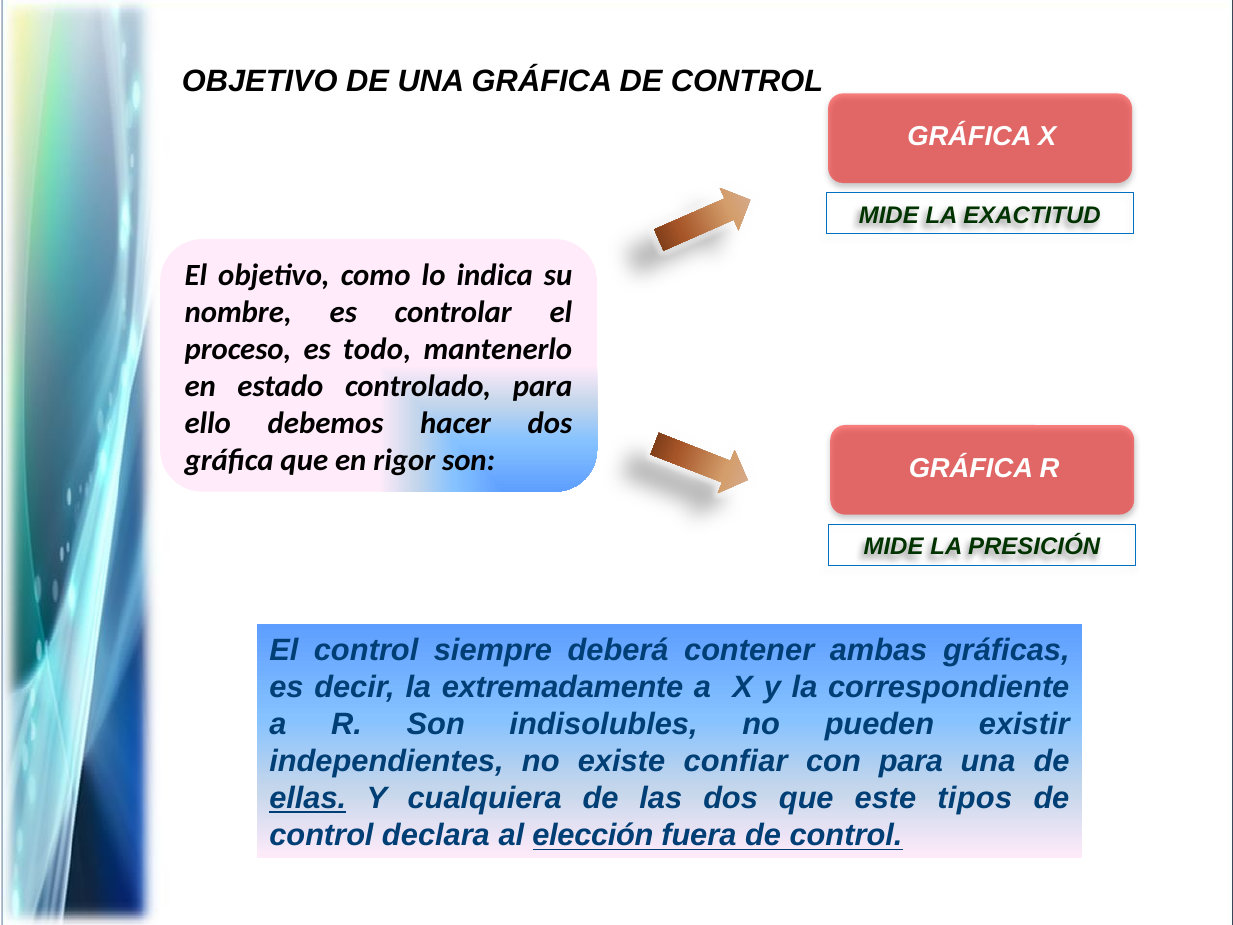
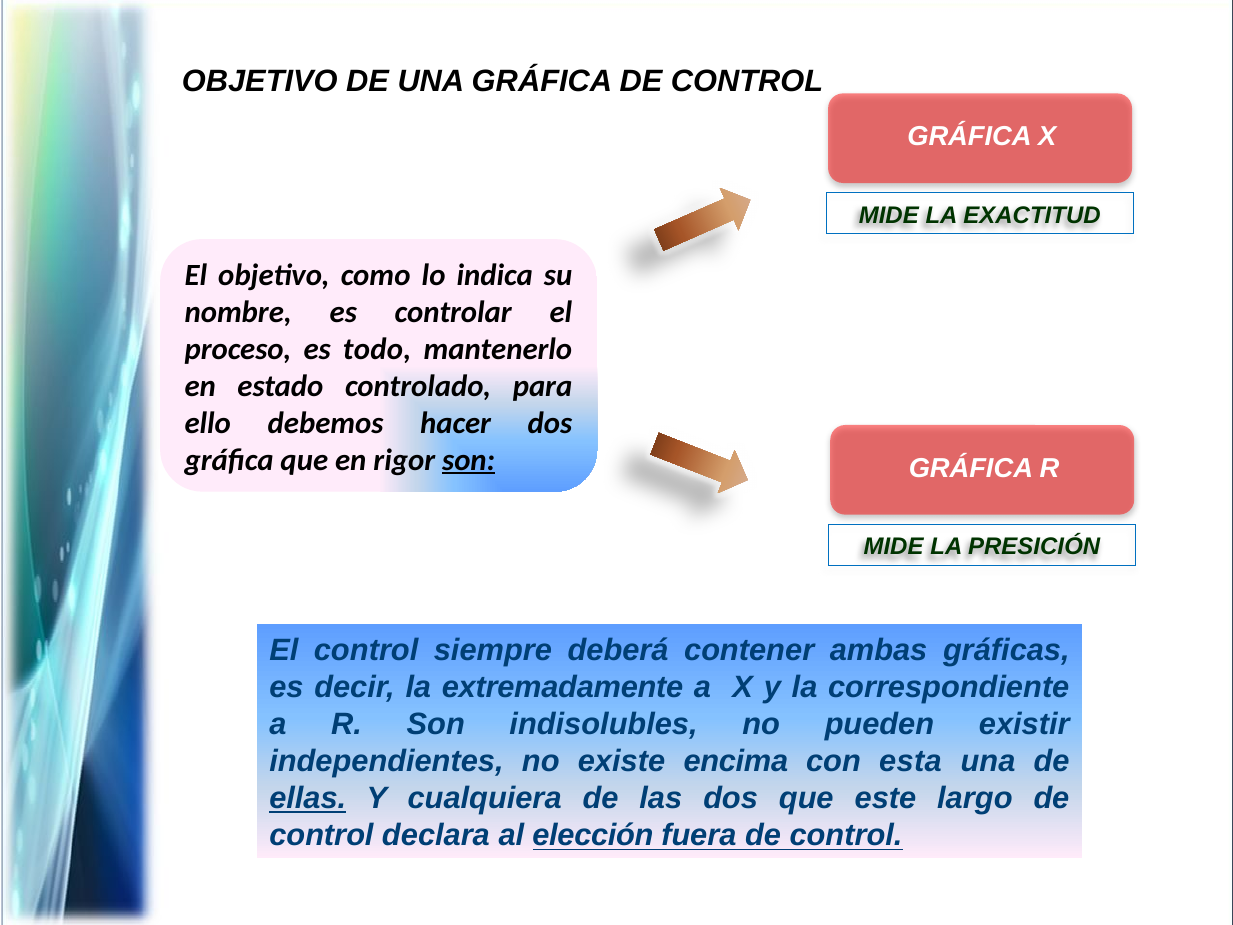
son underline: none -> present (469, 460)
confiar: confiar -> encima (736, 762)
con para: para -> esta (911, 762)
tipos: tipos -> largo (975, 799)
